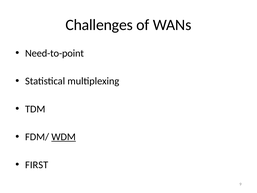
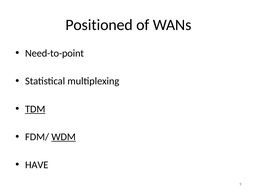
Challenges: Challenges -> Positioned (99, 25)
TDM underline: none -> present (35, 109)
FIRST: FIRST -> HAVE (37, 165)
